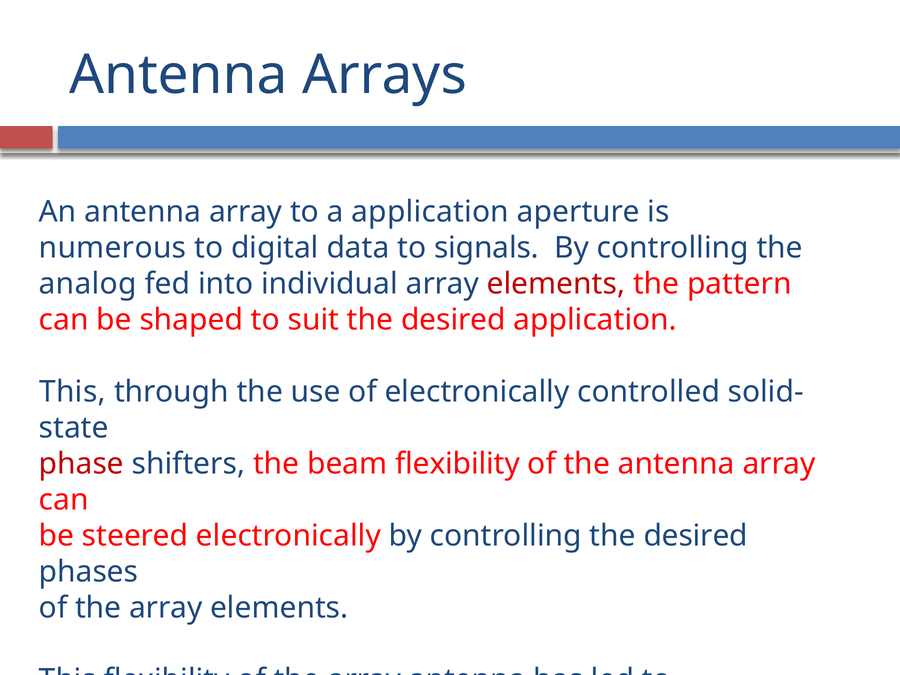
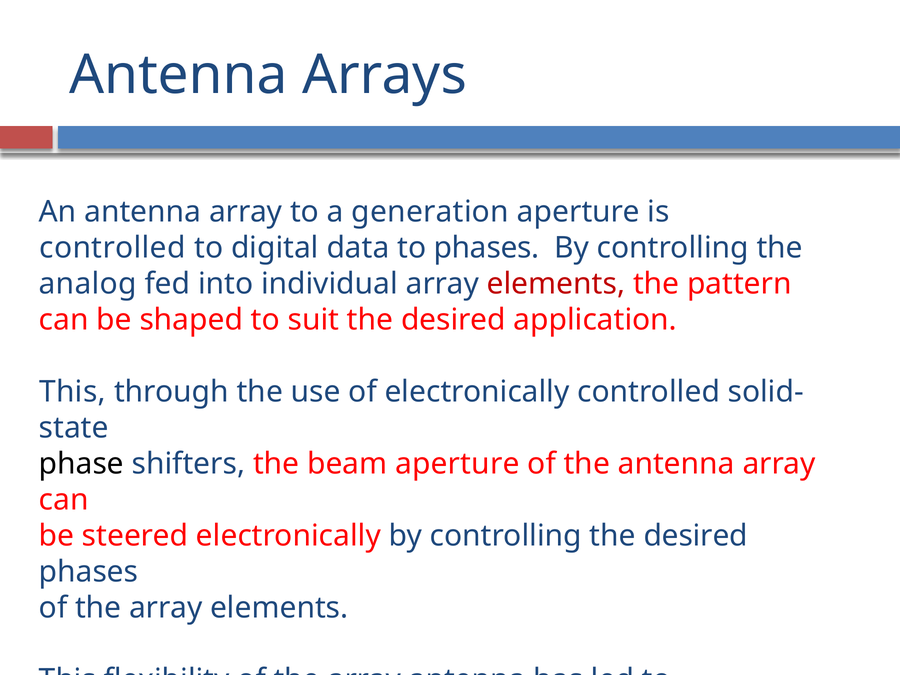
a application: application -> generation (430, 212)
numerous: numerous -> controlled (113, 248)
to signals: signals -> phases (486, 248)
phase colour: red -> black (81, 464)
beam flexibility: flexibility -> aperture (457, 464)
